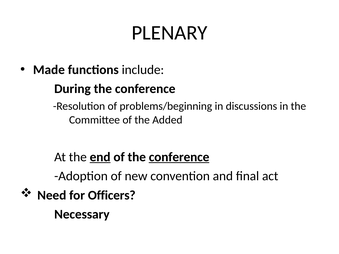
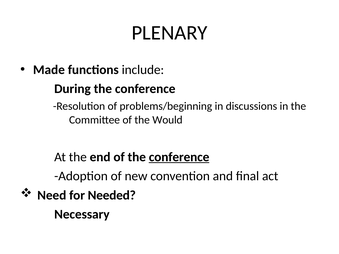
Added: Added -> Would (167, 120)
end underline: present -> none (100, 157)
Officers: Officers -> Needed (112, 195)
